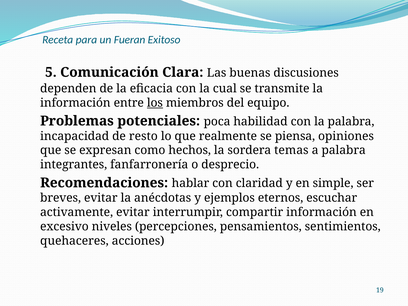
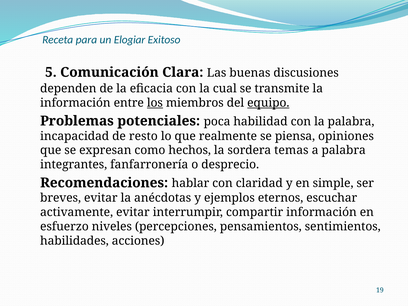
Fueran: Fueran -> Elogiar (130, 40)
equipo underline: none -> present (268, 103)
excesivo: excesivo -> esfuerzo (64, 227)
quehaceres: quehaceres -> habilidades (74, 241)
